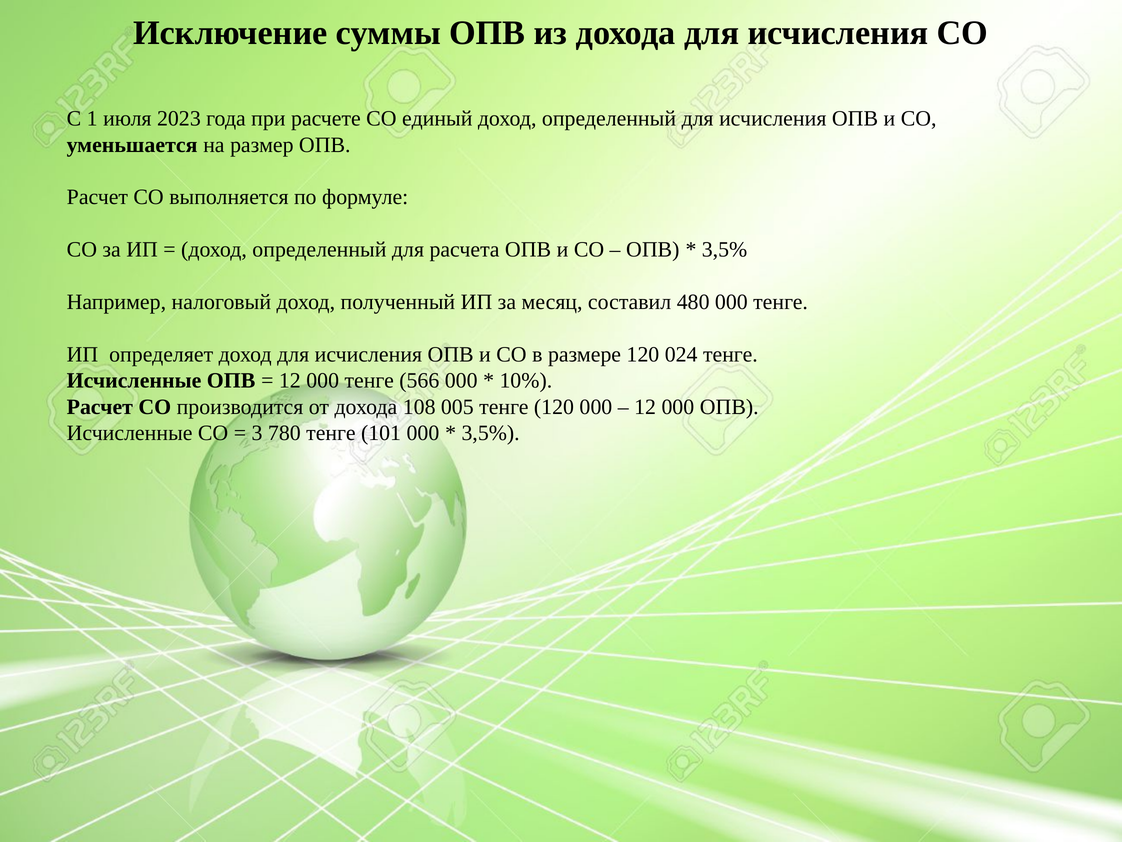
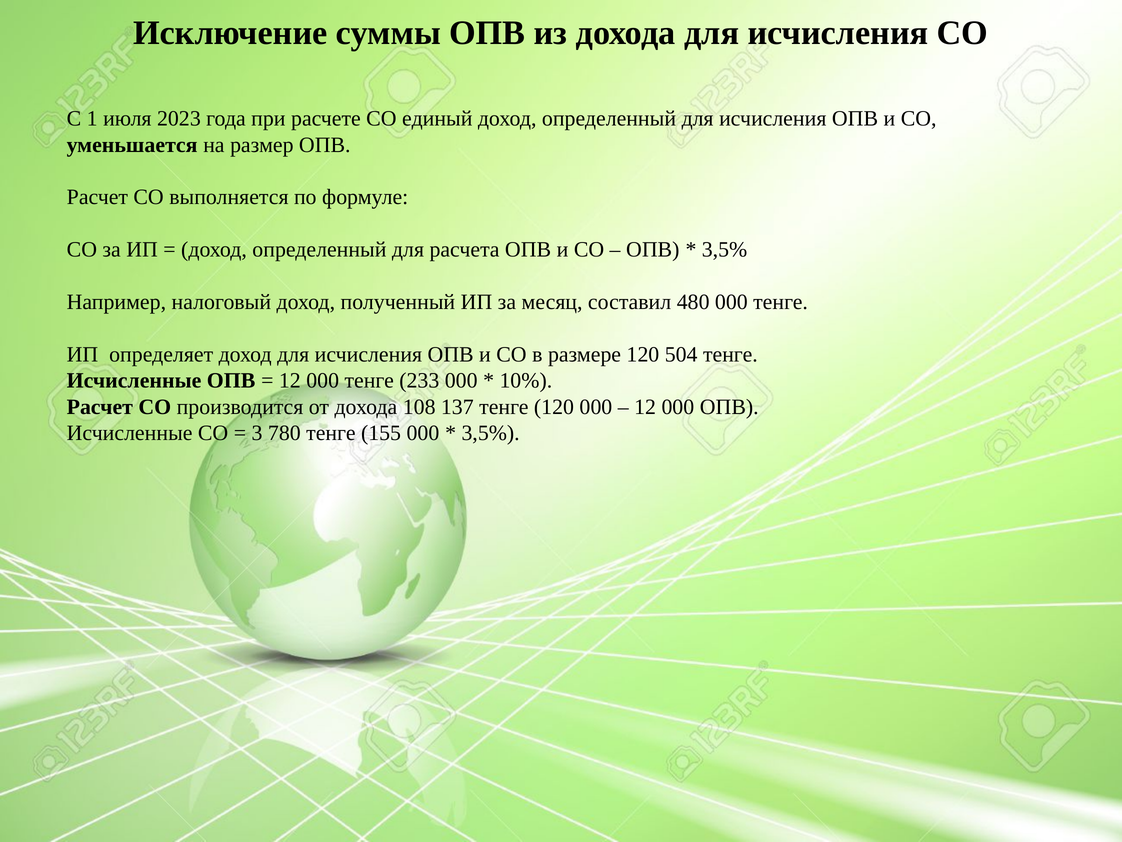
024: 024 -> 504 (681, 354)
566: 566 -> 233 (419, 380)
005: 005 -> 137 (457, 407)
101: 101 -> 155 (381, 433)
